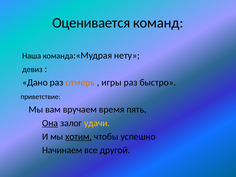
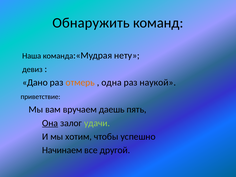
Оценивается: Оценивается -> Обнаружить (91, 23)
игры: игры -> одна (111, 83)
быстро: быстро -> наукой (158, 83)
время: время -> даешь (112, 110)
удачи colour: yellow -> light green (97, 123)
хотим underline: present -> none (79, 137)
